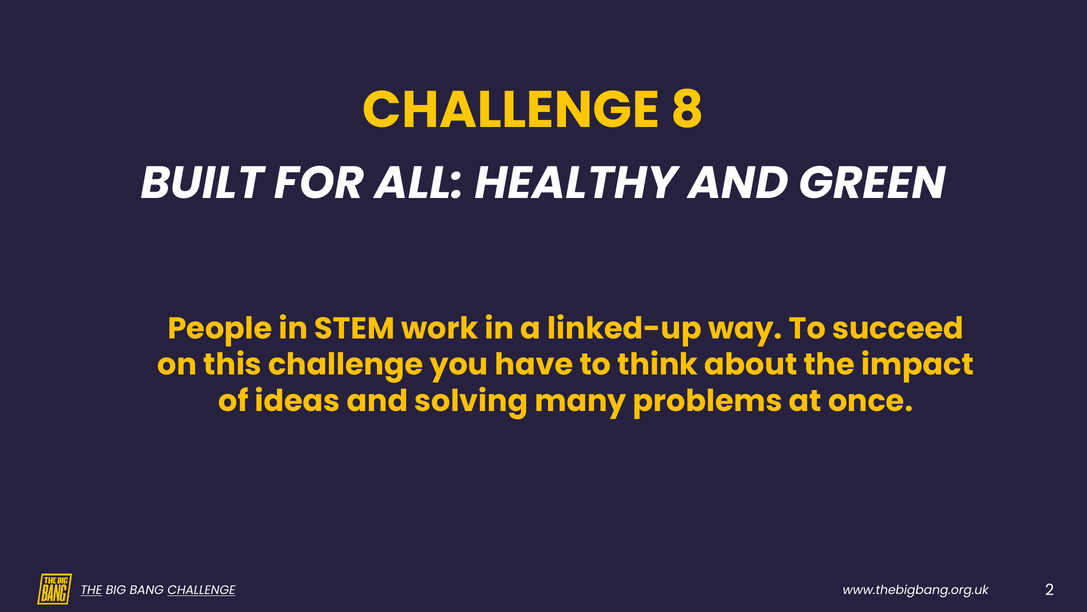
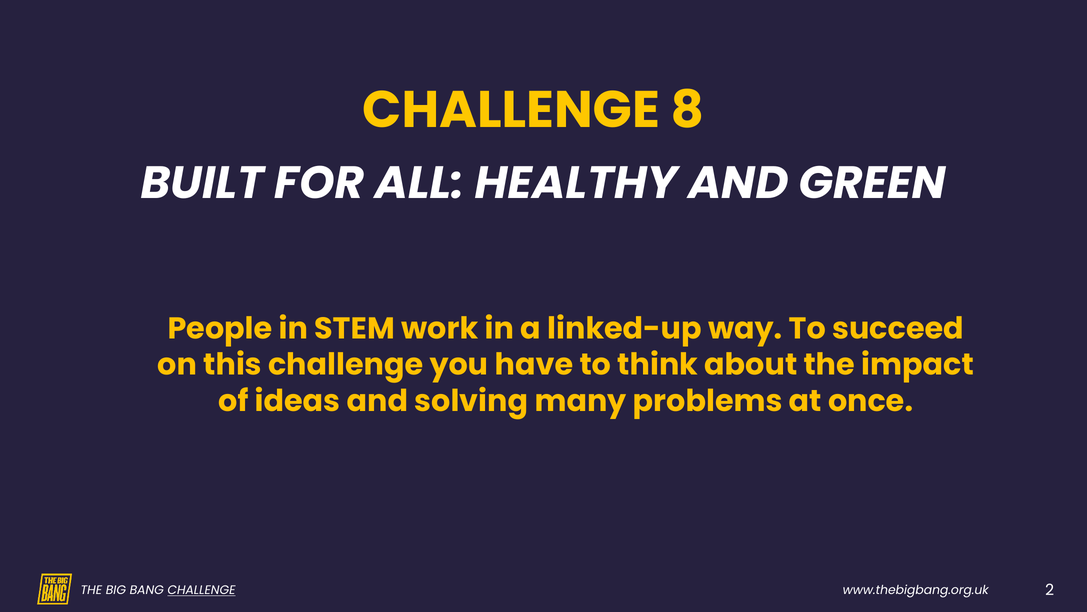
THE underline: present -> none (91, 590)
